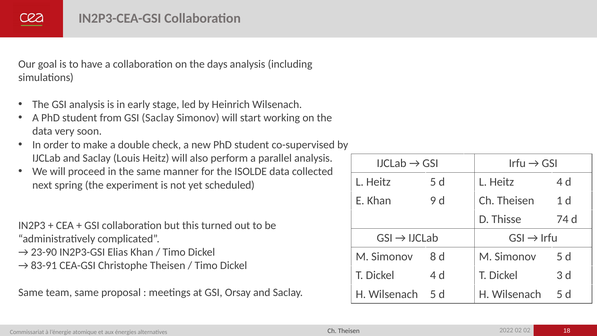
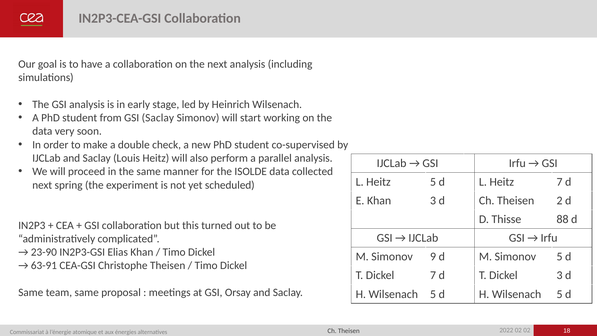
the days: days -> next (217, 64)
Heitz 4: 4 -> 7 (560, 182)
Khan 9: 9 -> 3 (433, 201)
1: 1 -> 2 (560, 201)
74: 74 -> 88 (563, 219)
8: 8 -> 9 (433, 257)
83-91: 83-91 -> 63-91 (44, 265)
Dickel 4: 4 -> 7 (433, 275)
